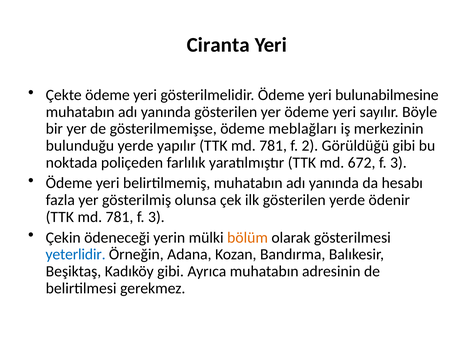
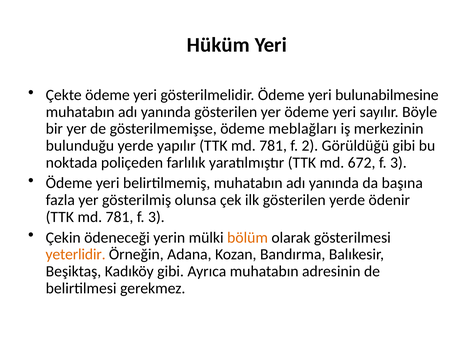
Ciranta: Ciranta -> Hüküm (218, 45)
hesabı: hesabı -> başına (402, 183)
yeterlidir colour: blue -> orange (76, 254)
